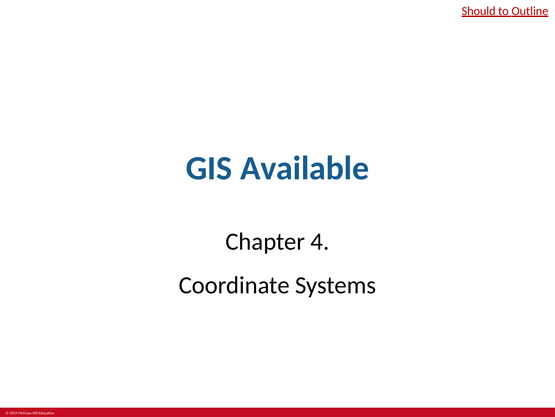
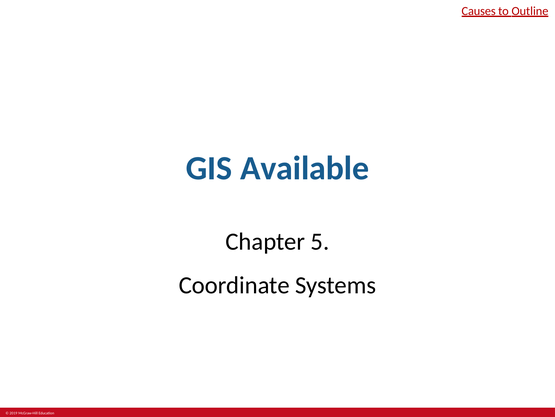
Should: Should -> Causes (479, 11)
4: 4 -> 5 (320, 241)
